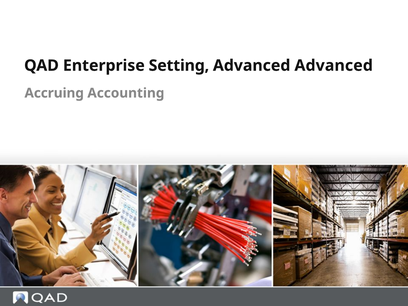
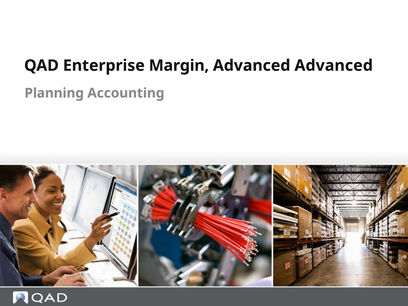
Setting: Setting -> Margin (179, 66)
Accruing: Accruing -> Planning (54, 93)
